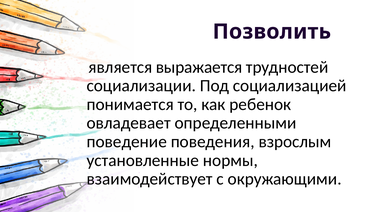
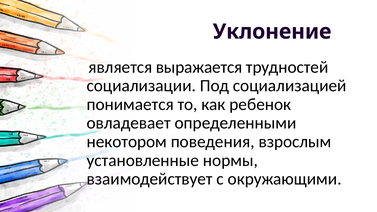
Позволить: Позволить -> Уклонение (272, 32)
поведение: поведение -> некотором (127, 142)
